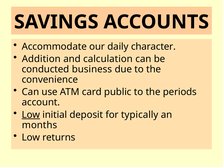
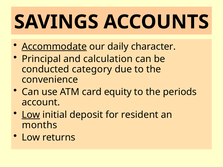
Accommodate underline: none -> present (54, 47)
Addition: Addition -> Principal (41, 59)
business: business -> category (92, 69)
public: public -> equity (118, 92)
typically: typically -> resident (140, 115)
